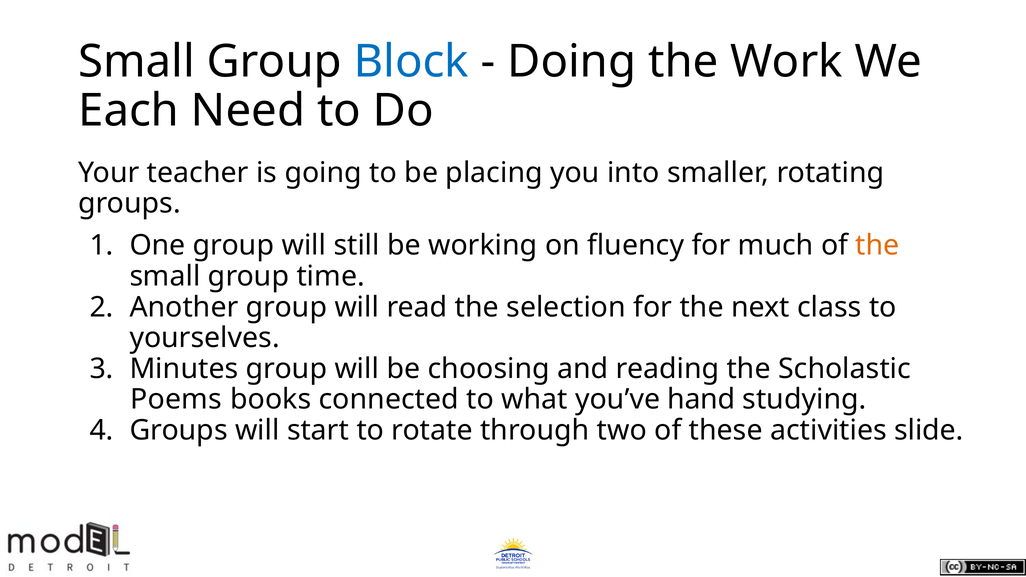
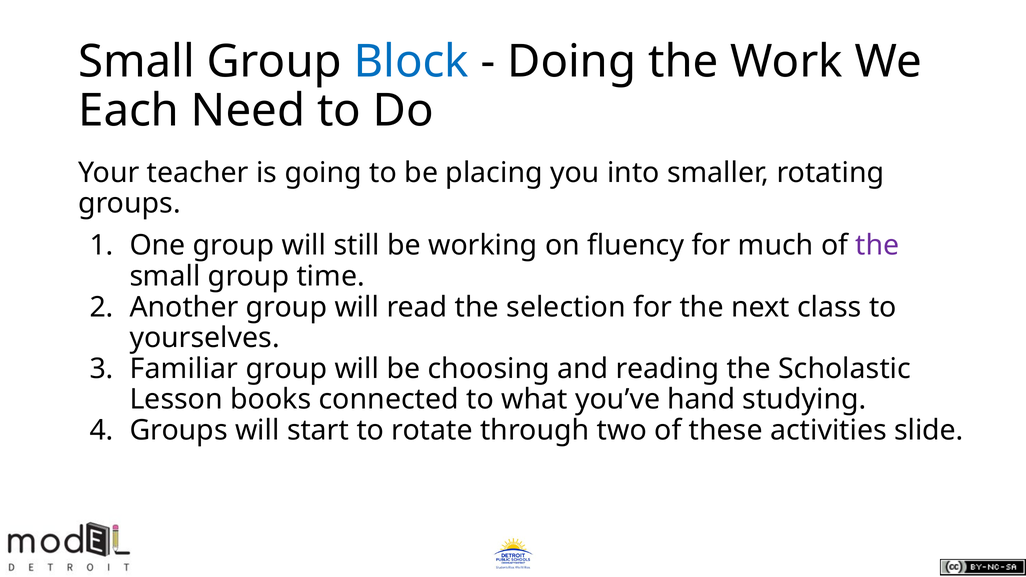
the colour: orange -> purple (878, 246)
Minutes: Minutes -> Familiar (184, 369)
Poems: Poems -> Lesson (176, 400)
